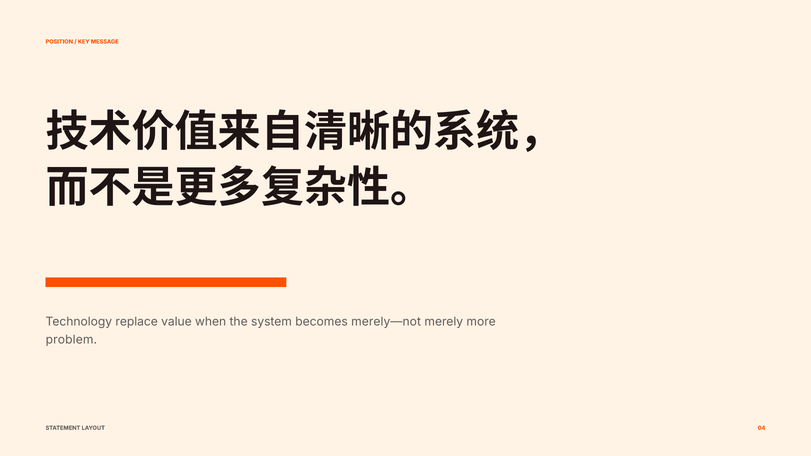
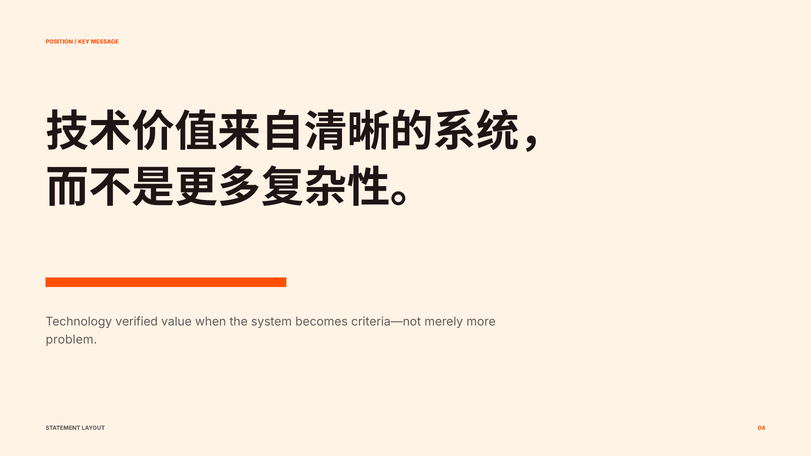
replace: replace -> verified (137, 322)
merely—not: merely—not -> criteria—not (386, 322)
